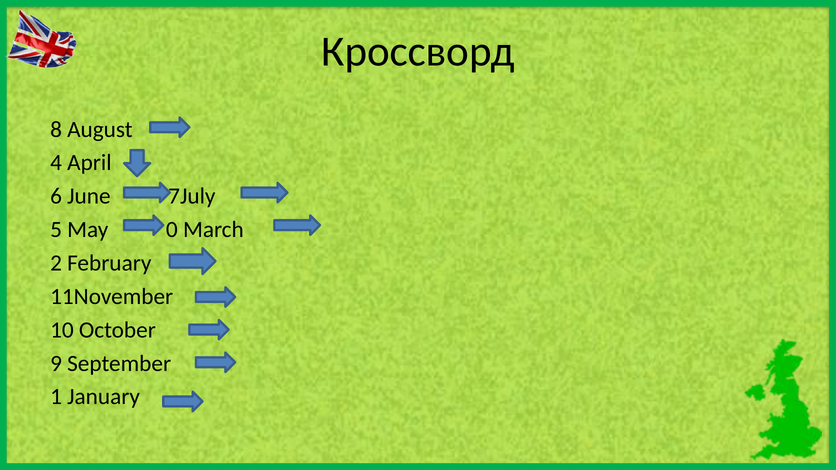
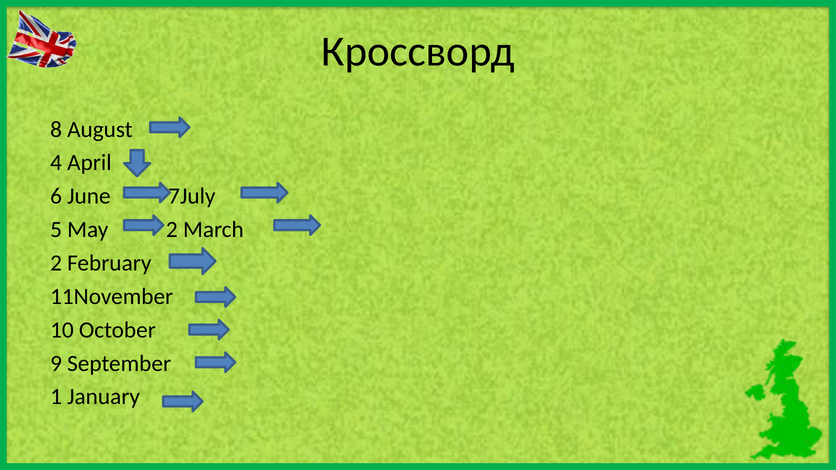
May 0: 0 -> 2 (172, 230)
